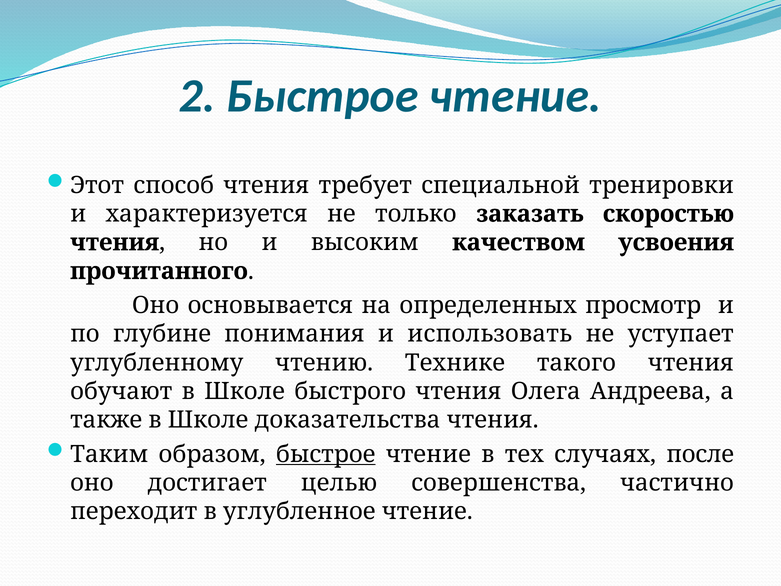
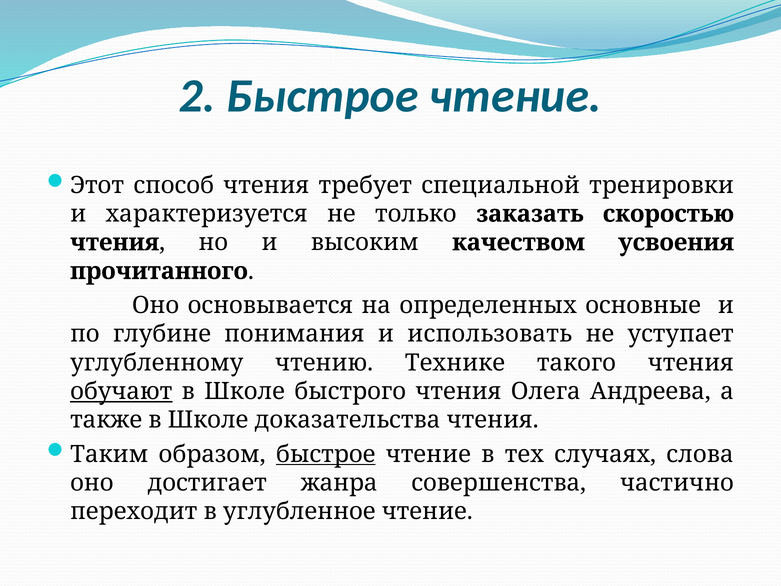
просмотр: просмотр -> основные (643, 305)
обучают underline: none -> present (121, 391)
после: после -> слова (700, 454)
целью: целью -> жанра (339, 483)
